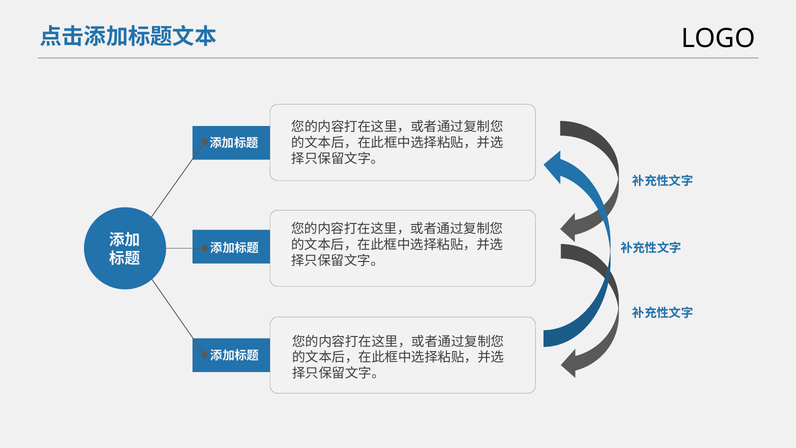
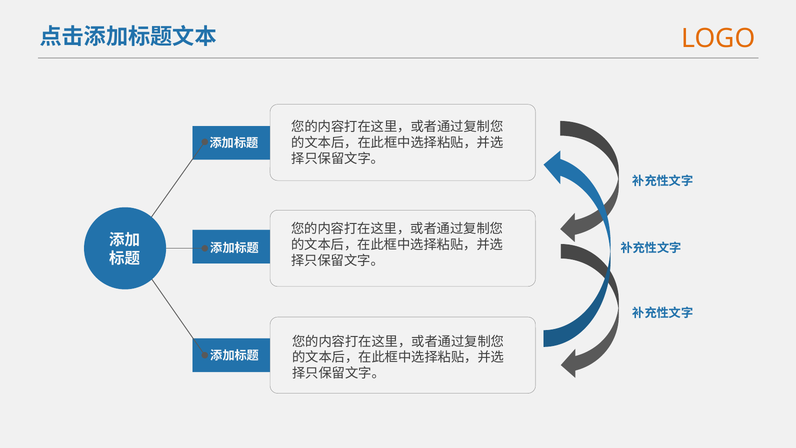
LOGO colour: black -> orange (718, 39)
